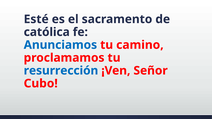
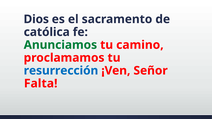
Esté: Esté -> Dios (36, 19)
Anunciamos colour: blue -> green (60, 45)
Cubo: Cubo -> Falta (41, 84)
